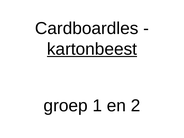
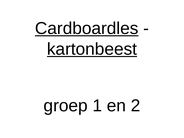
Cardboardles underline: none -> present (87, 28)
